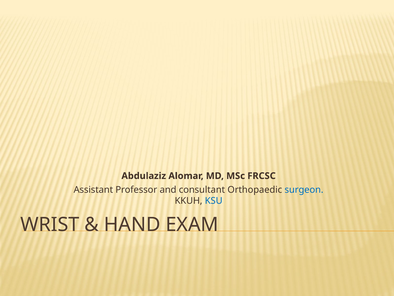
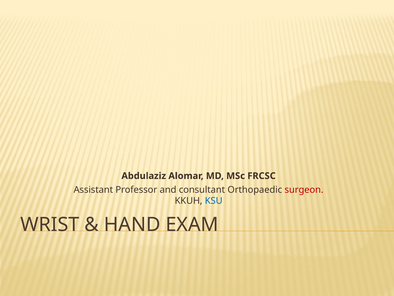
surgeon colour: blue -> red (304, 189)
